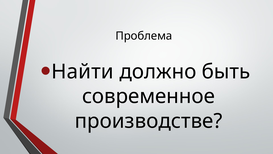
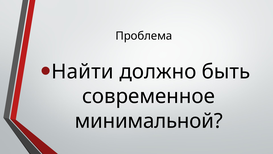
производстве: производстве -> минимальной (149, 121)
